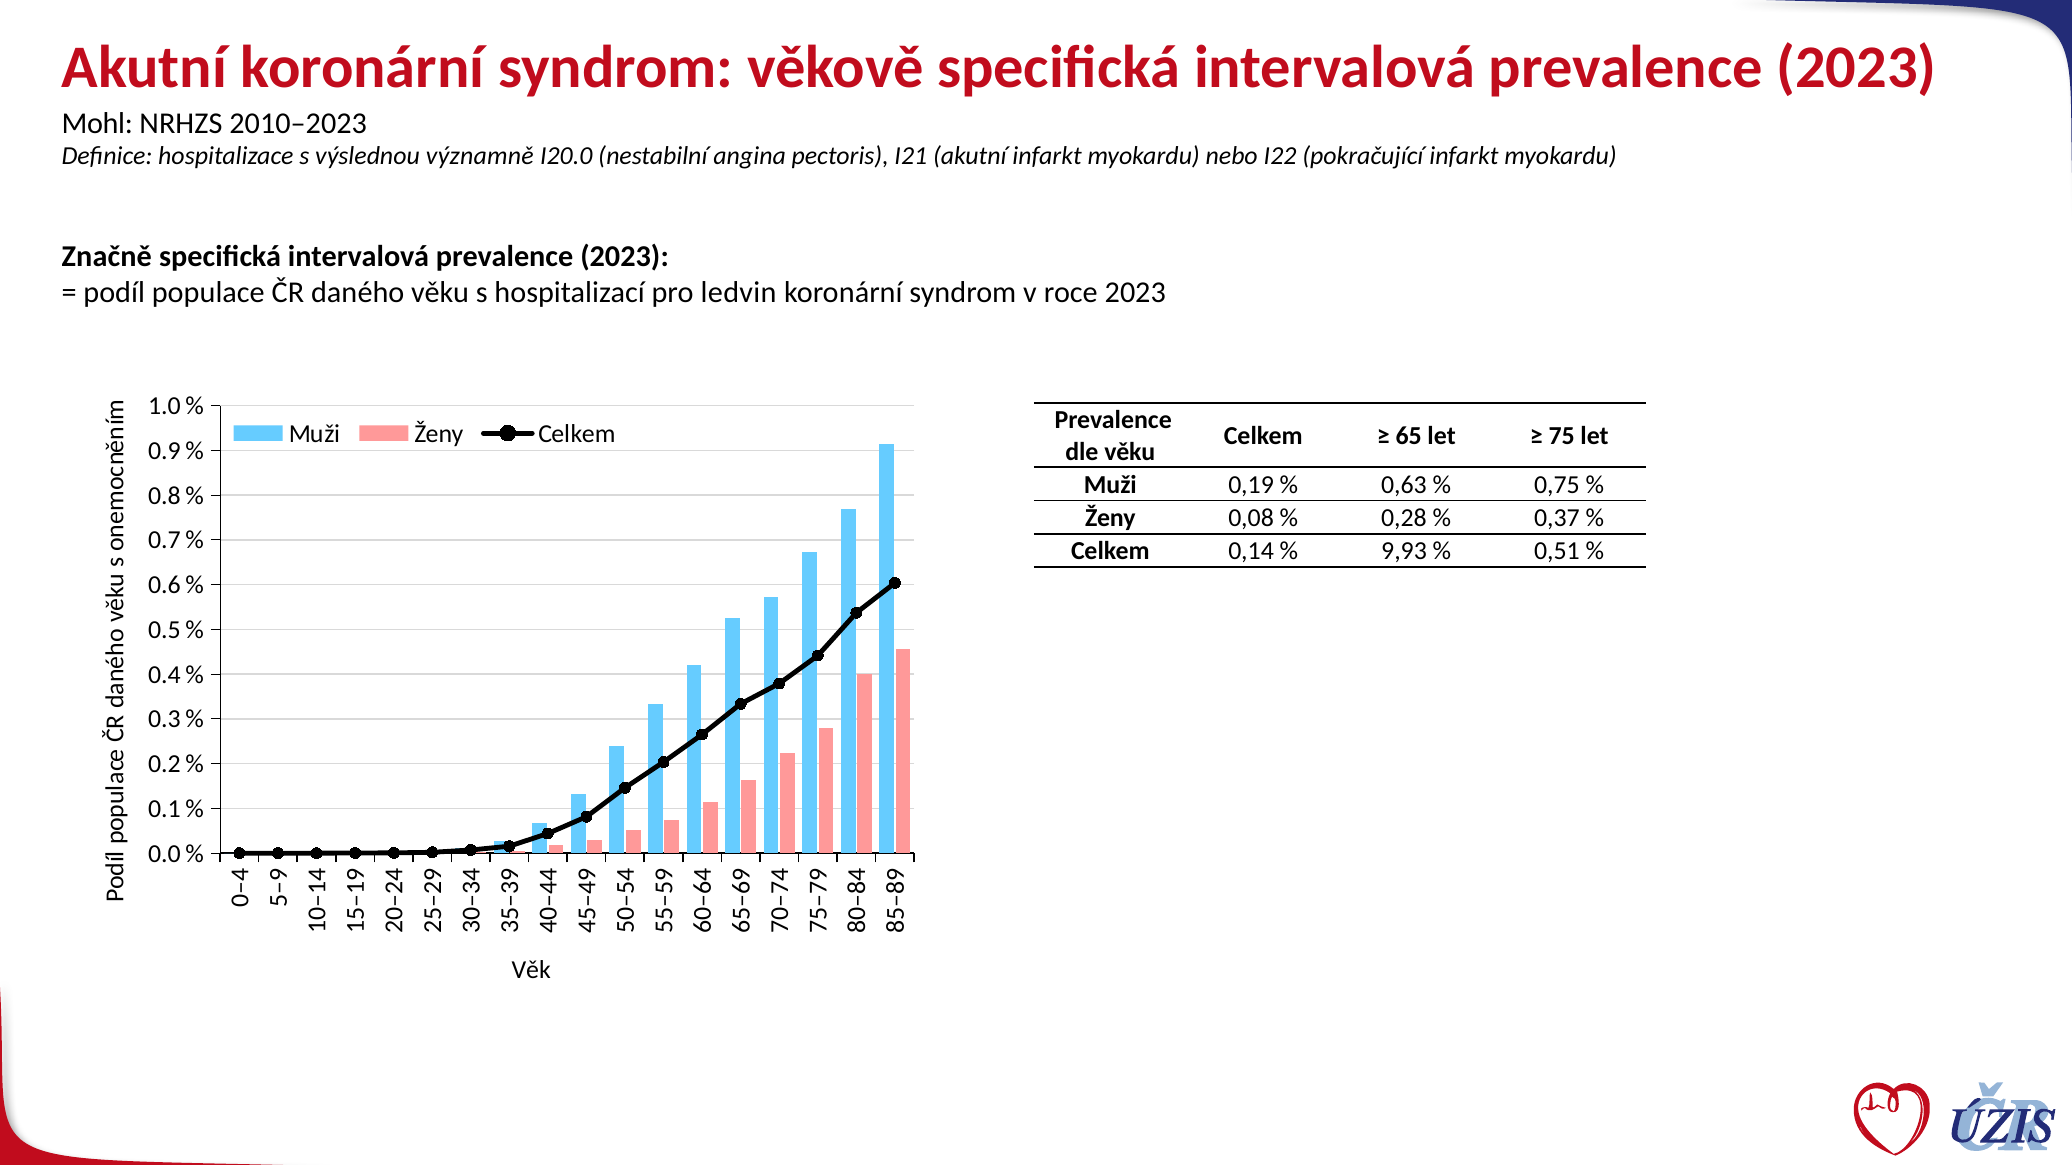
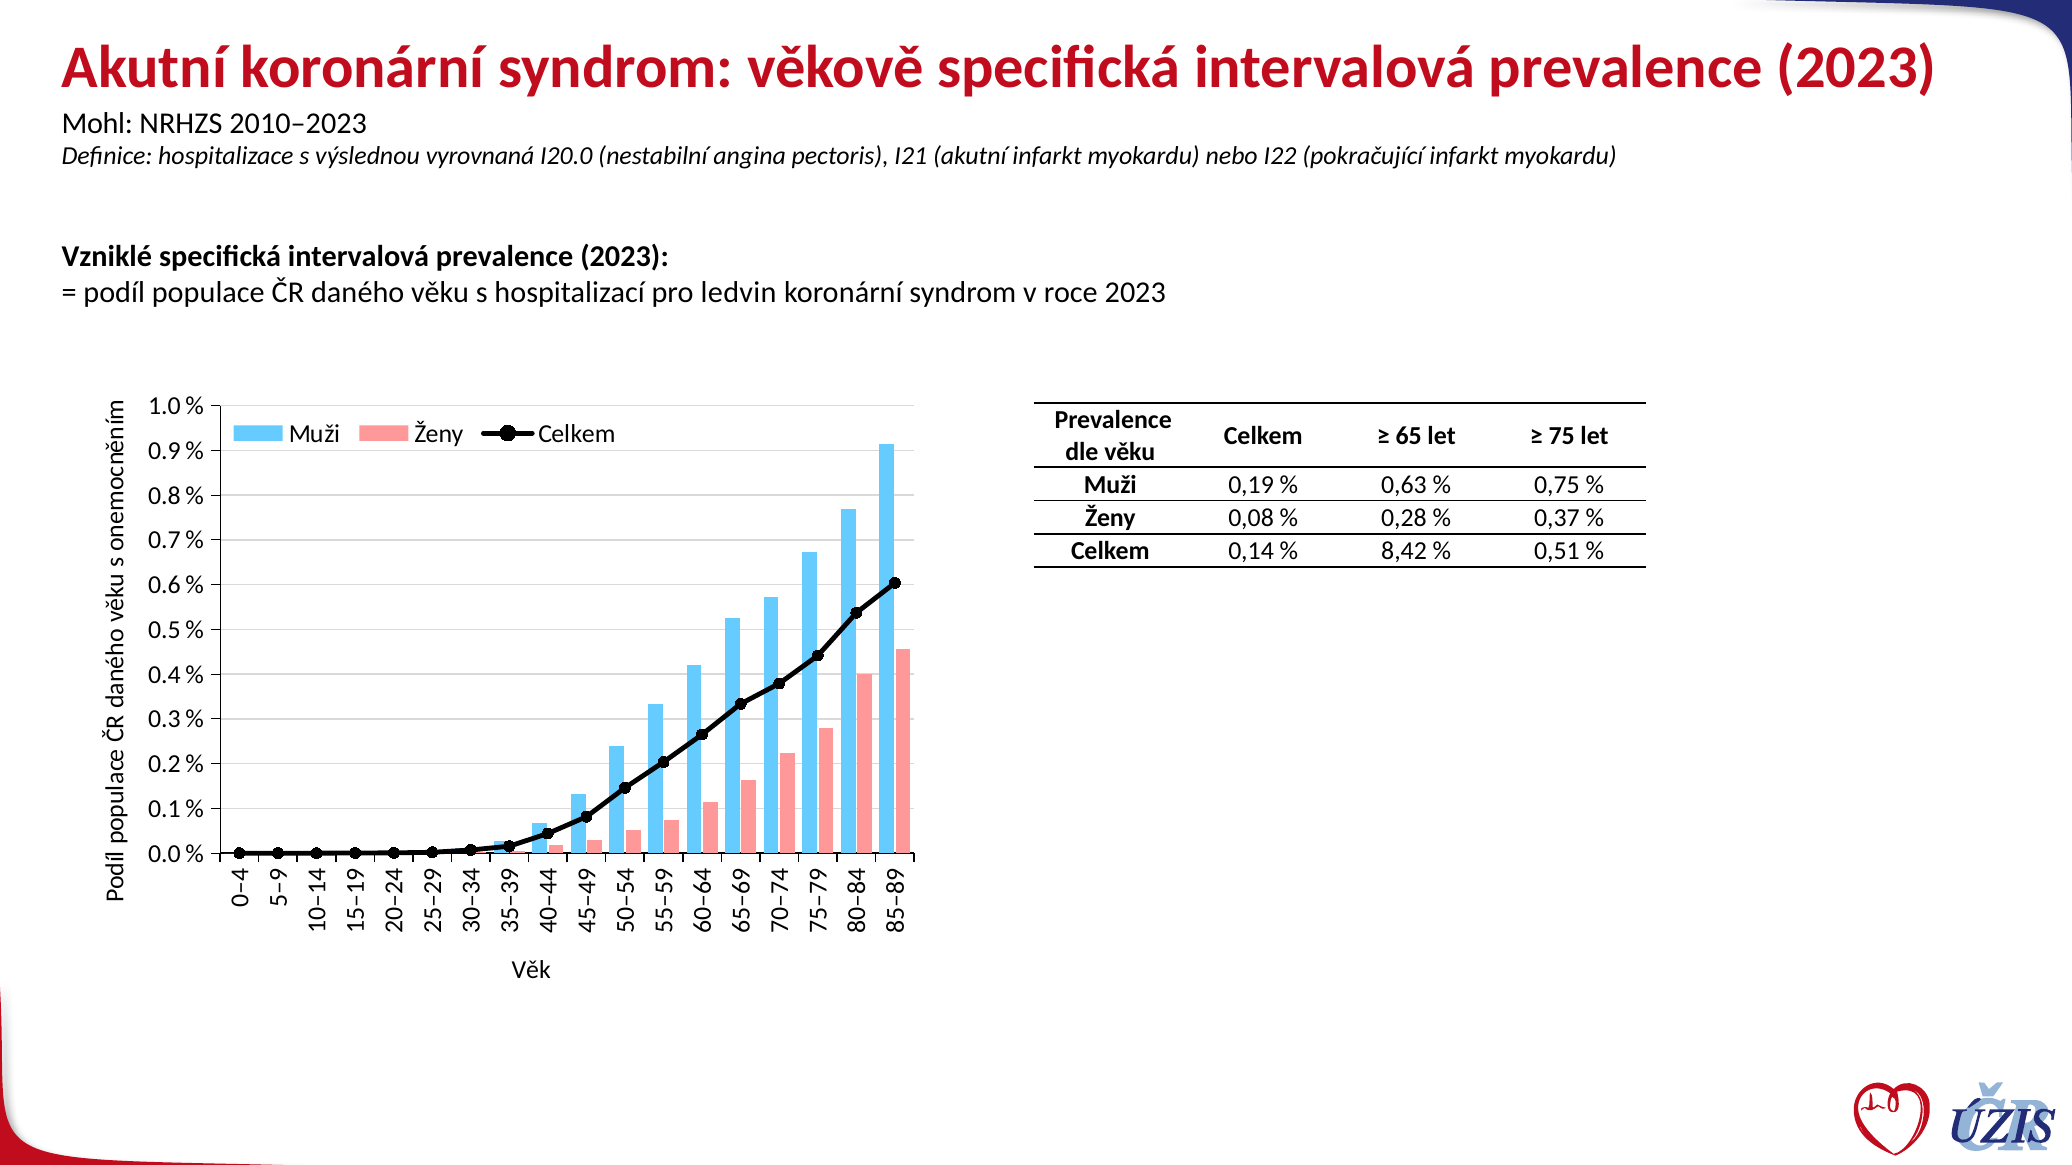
významně: významně -> vyrovnaná (480, 156)
Značně: Značně -> Vzniklé (107, 256)
9,93: 9,93 -> 8,42 (1404, 552)
